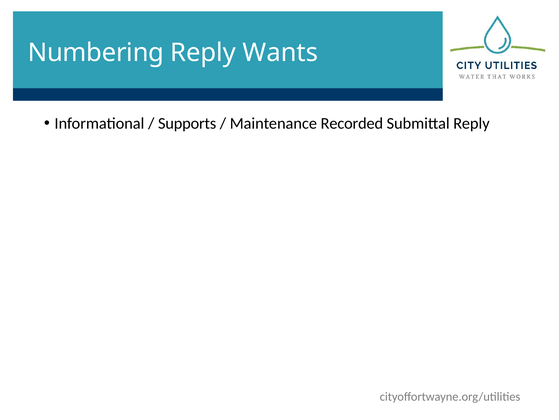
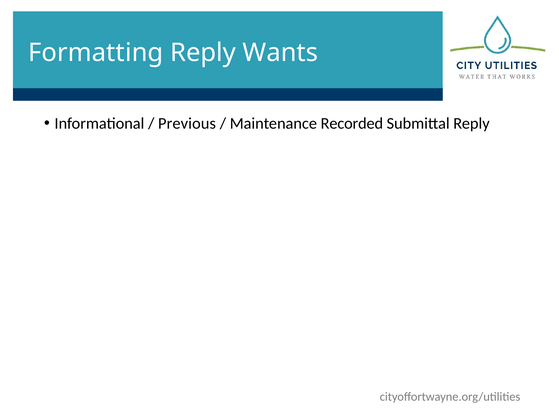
Numbering: Numbering -> Formatting (96, 53)
Supports: Supports -> Previous (187, 123)
